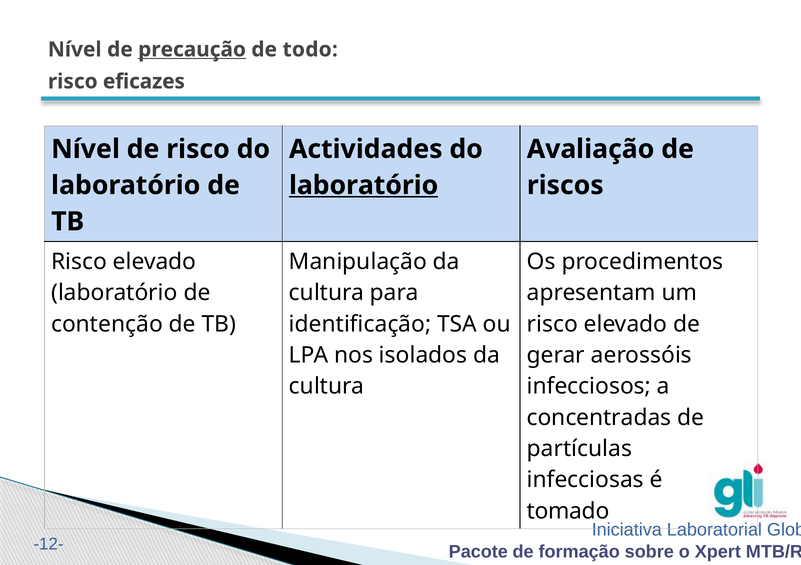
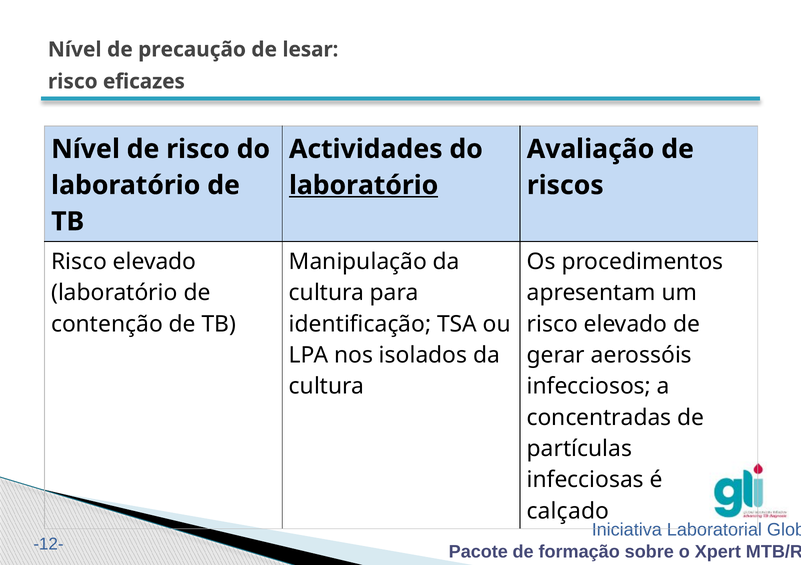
precaução underline: present -> none (192, 50)
todo: todo -> lesar (310, 50)
tomado: tomado -> calçado (568, 511)
